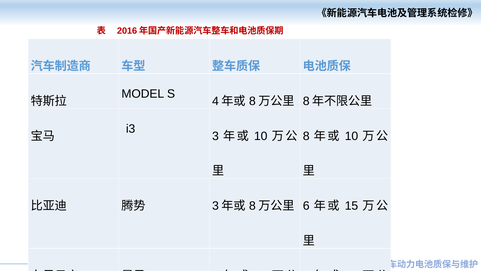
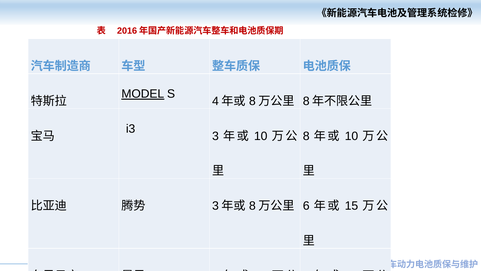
MODEL underline: none -> present (143, 94)
